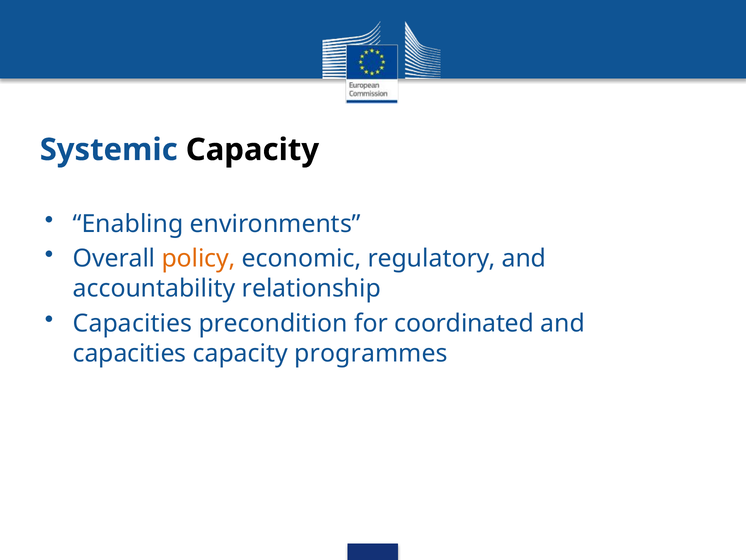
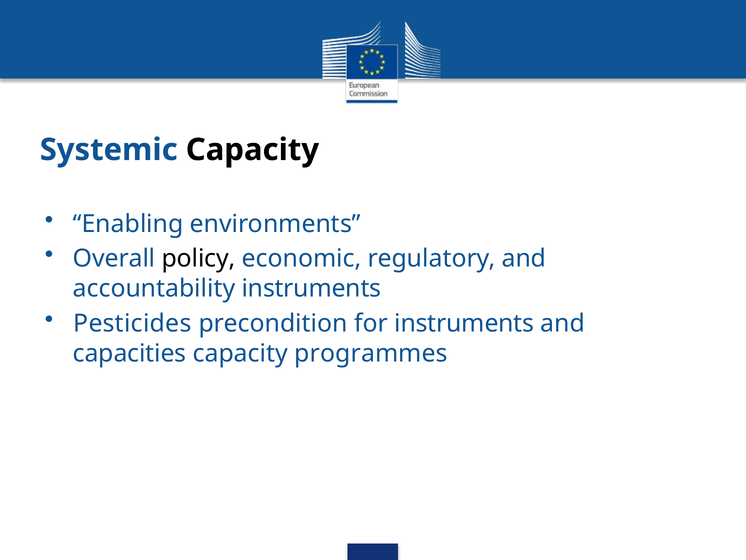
policy colour: orange -> black (199, 259)
accountability relationship: relationship -> instruments (311, 288)
Capacities: Capacities -> Pesticides (132, 323)
for coordinated: coordinated -> instruments (464, 323)
